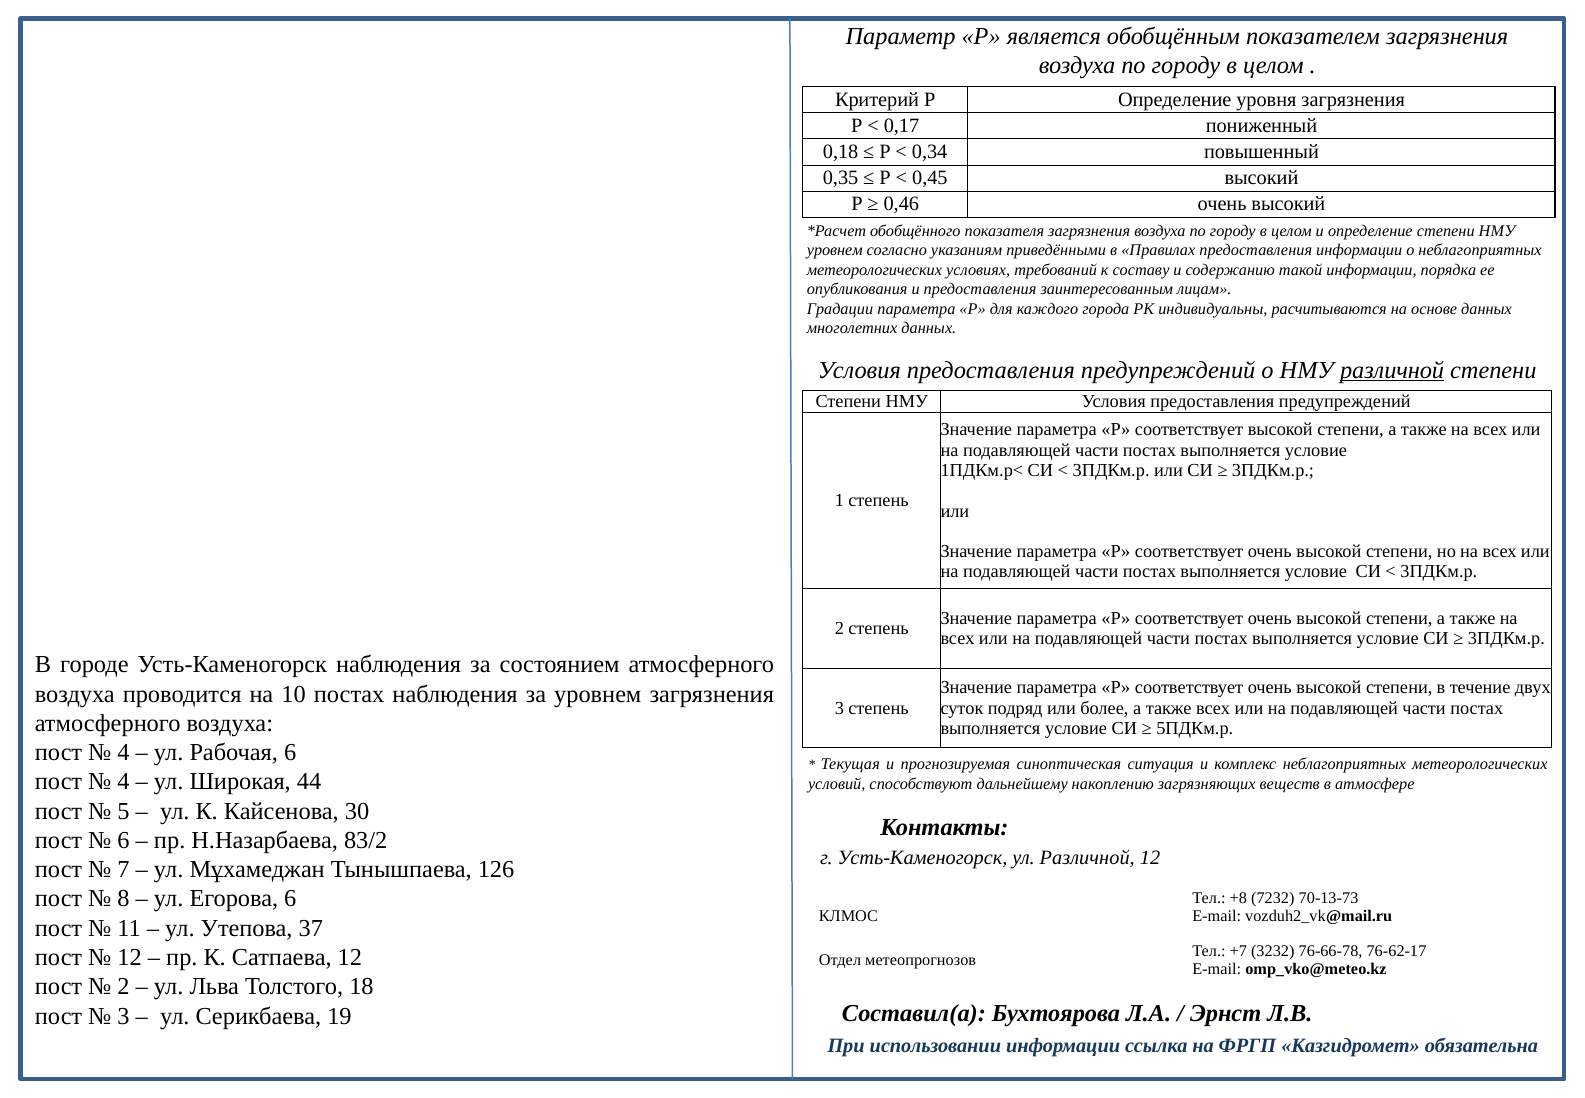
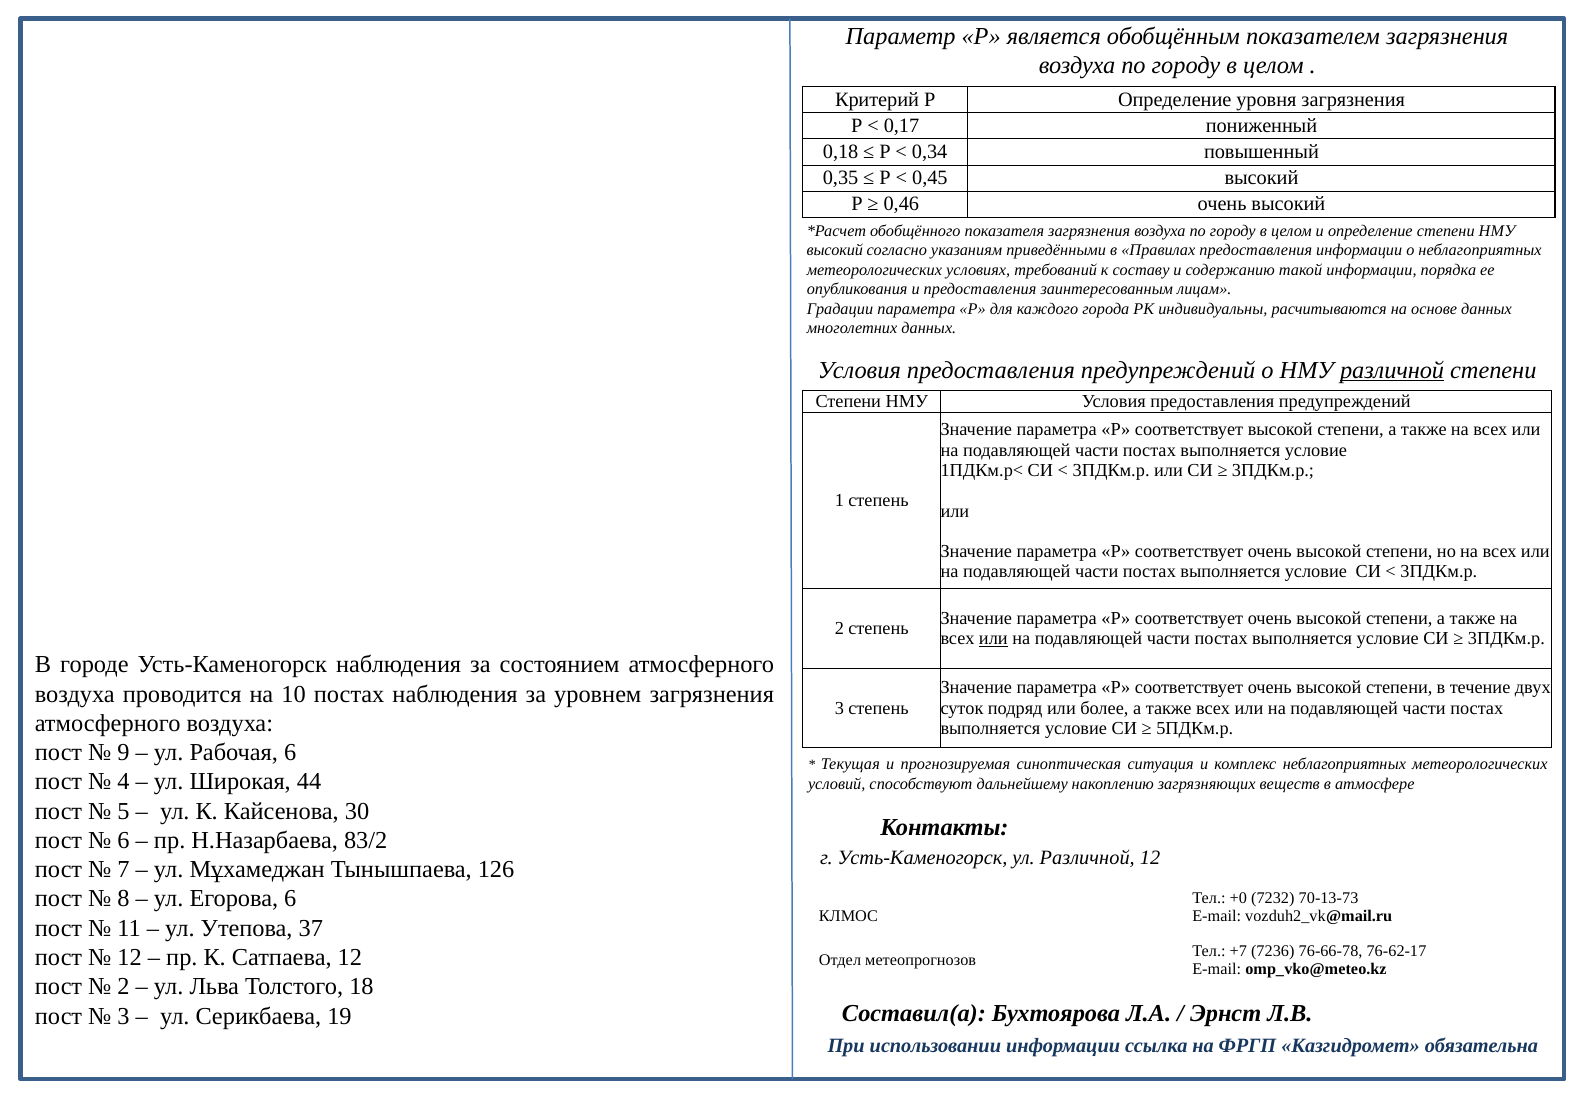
уровнем: уровнем -> высокий (835, 250)
или underline: none -> present (993, 638)
4: 4 -> 9 (124, 752)
+8: +8 -> +0 (1238, 897)
3232: 3232 -> 7236 (1273, 951)
